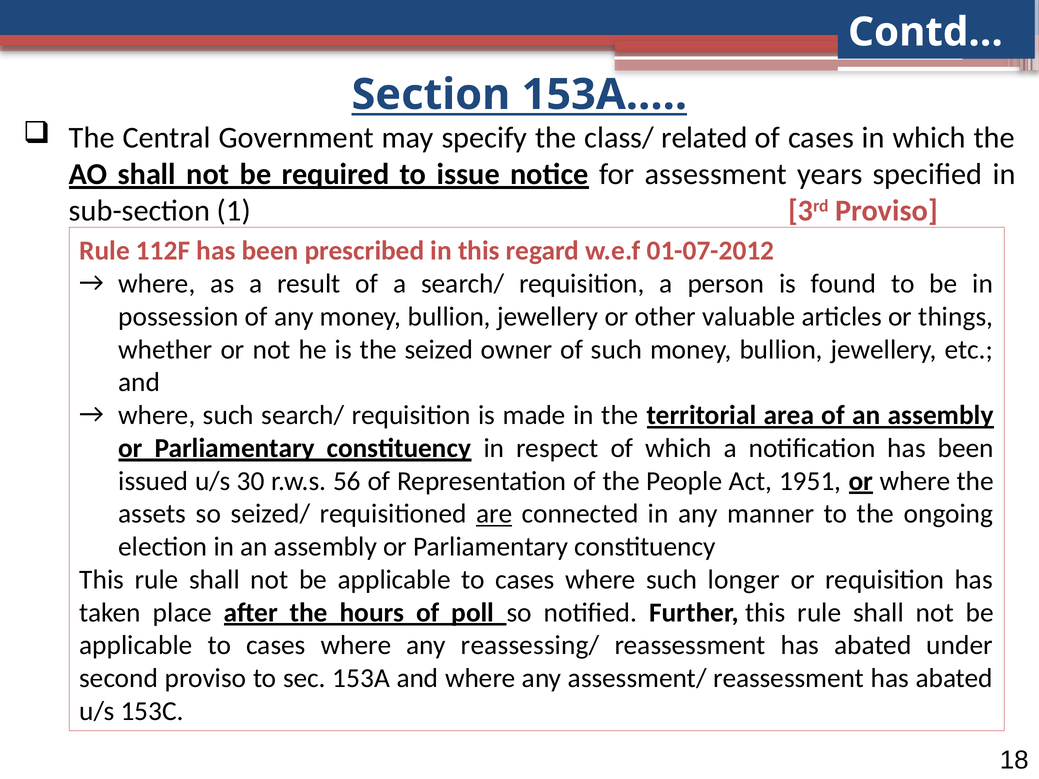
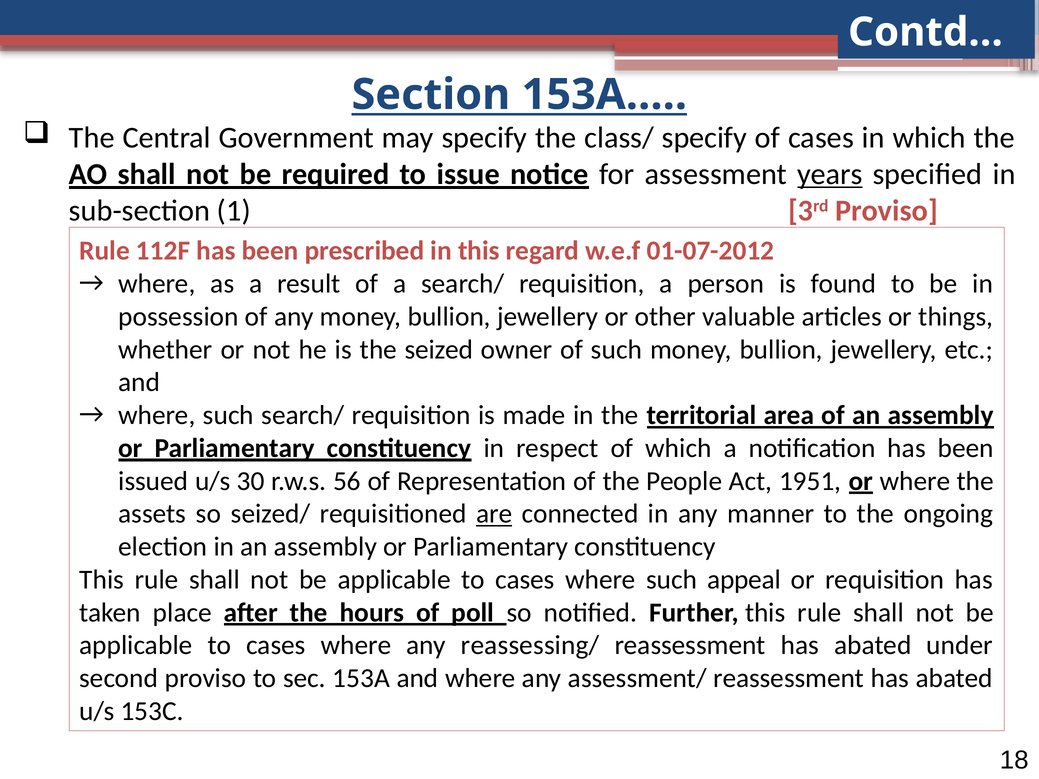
class/ related: related -> specify (704, 138)
years underline: none -> present (830, 174)
longer: longer -> appeal (744, 580)
